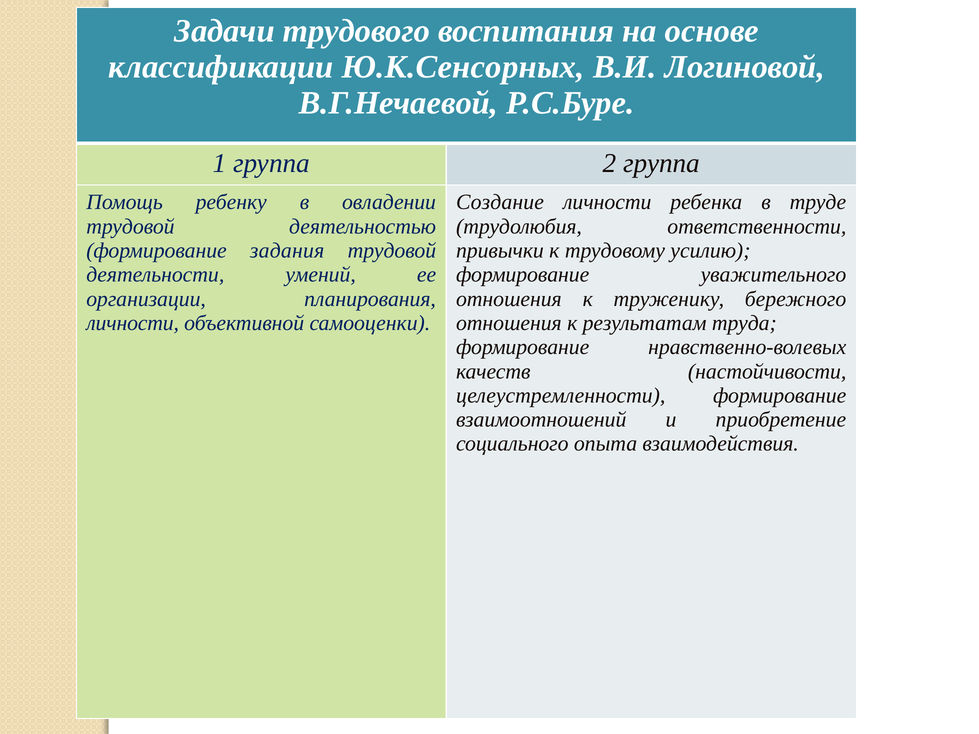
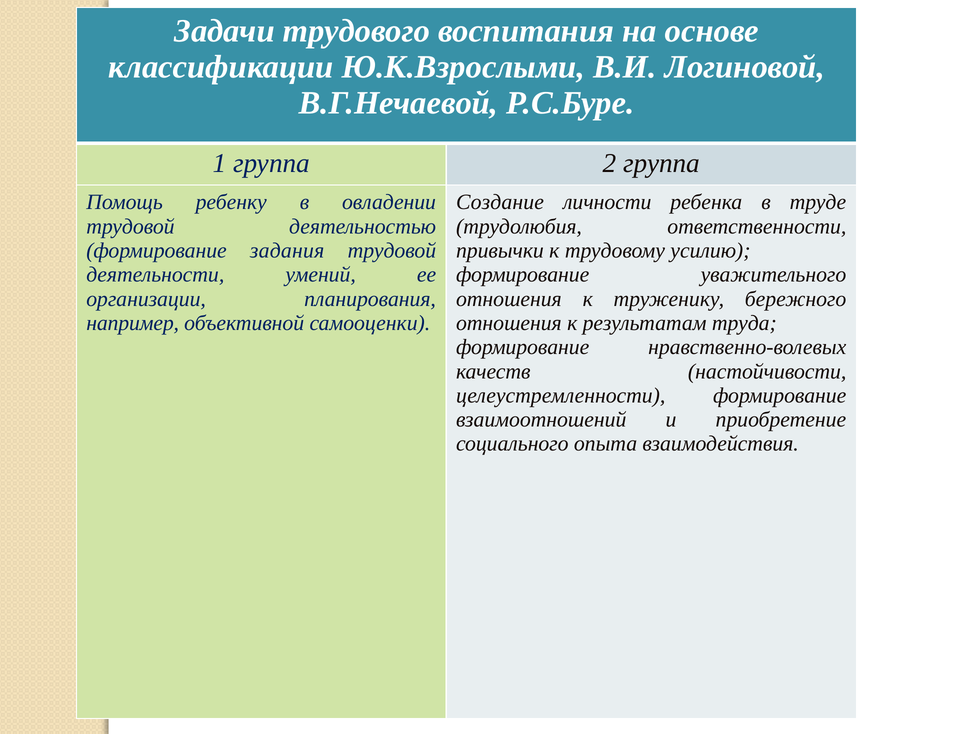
Ю.К.Сенсорных: Ю.К.Сенсорных -> Ю.К.Взрослыми (463, 67)
личности: личности -> например (133, 323)
